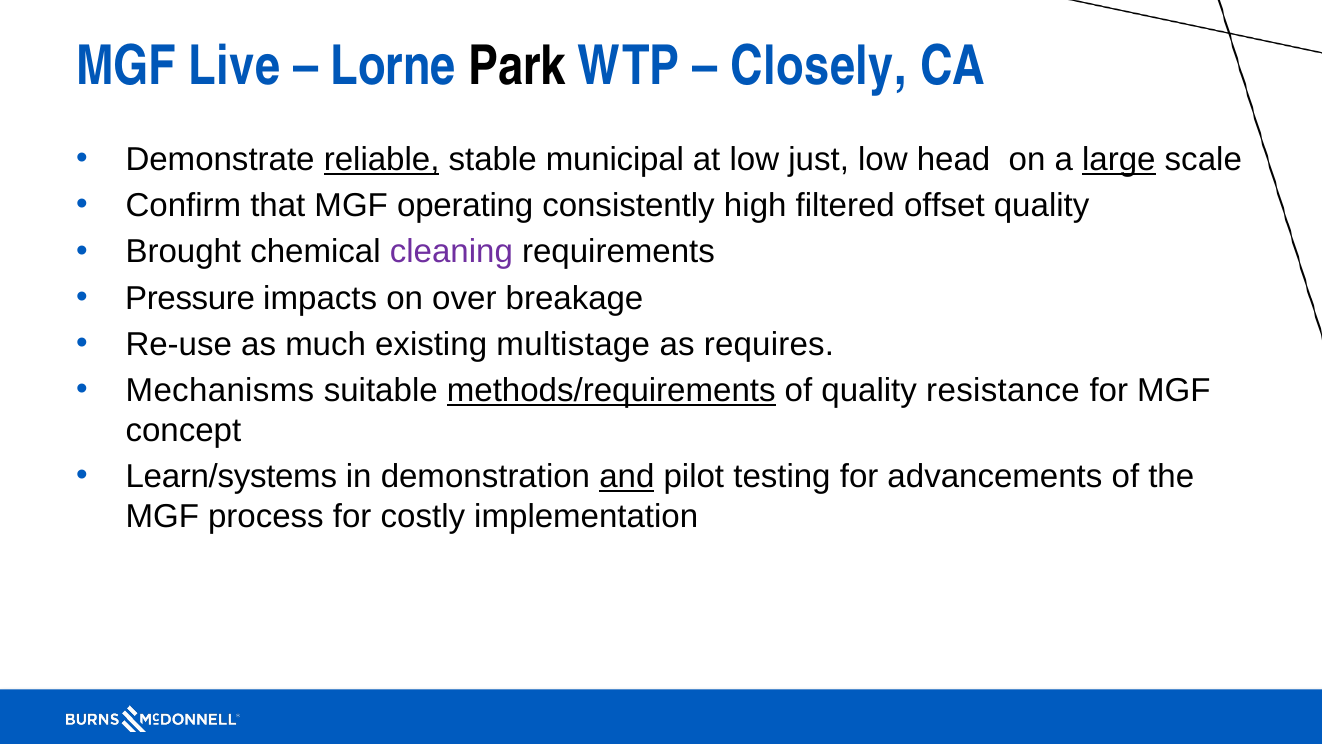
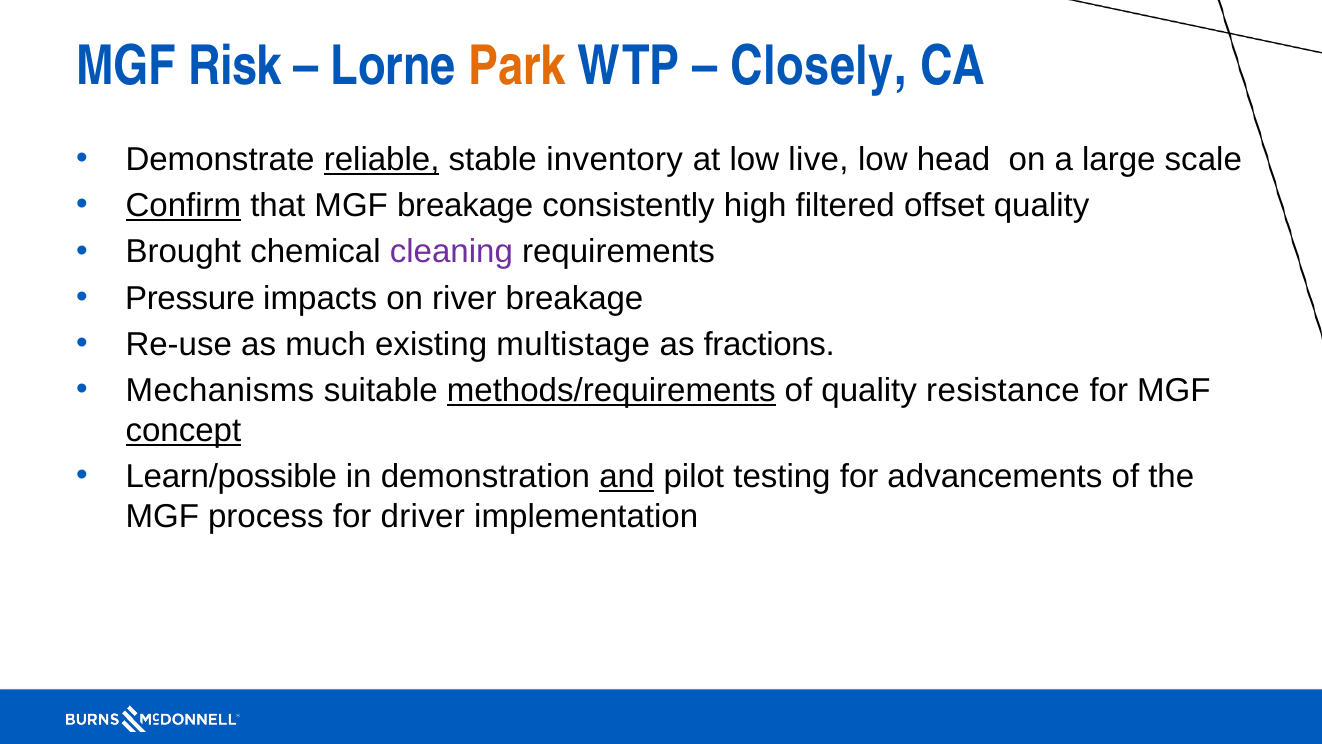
Live: Live -> Risk (235, 66)
Park colour: black -> orange (517, 66)
municipal: municipal -> inventory (615, 159)
just: just -> live (818, 159)
large underline: present -> none (1119, 159)
Confirm underline: none -> present (183, 206)
MGF operating: operating -> breakage (465, 206)
over: over -> river (464, 298)
requires: requires -> fractions (769, 344)
concept underline: none -> present (183, 430)
Learn/systems: Learn/systems -> Learn/possible (231, 477)
costly: costly -> driver (423, 516)
